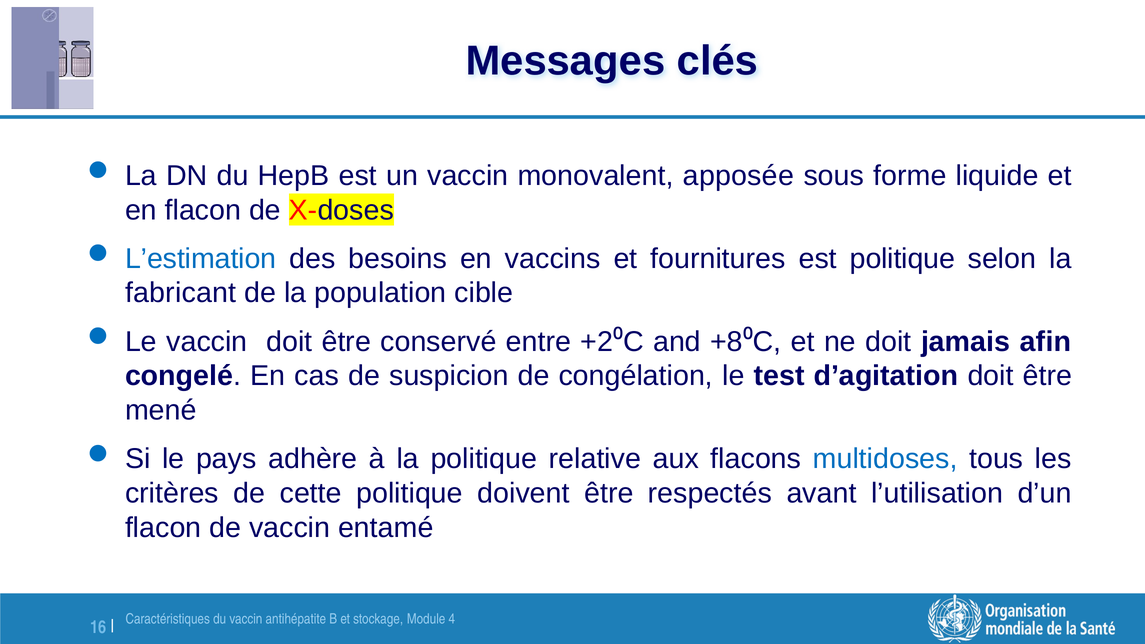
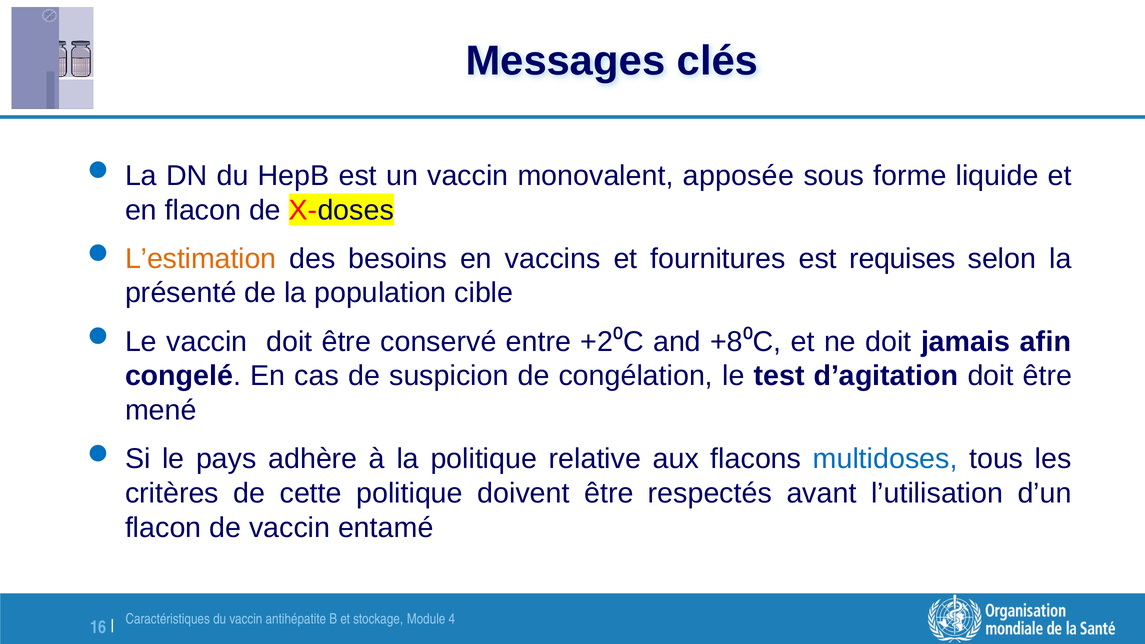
L’estimation colour: blue -> orange (201, 259)
est politique: politique -> requises (902, 259)
fabricant: fabricant -> présenté (181, 293)
